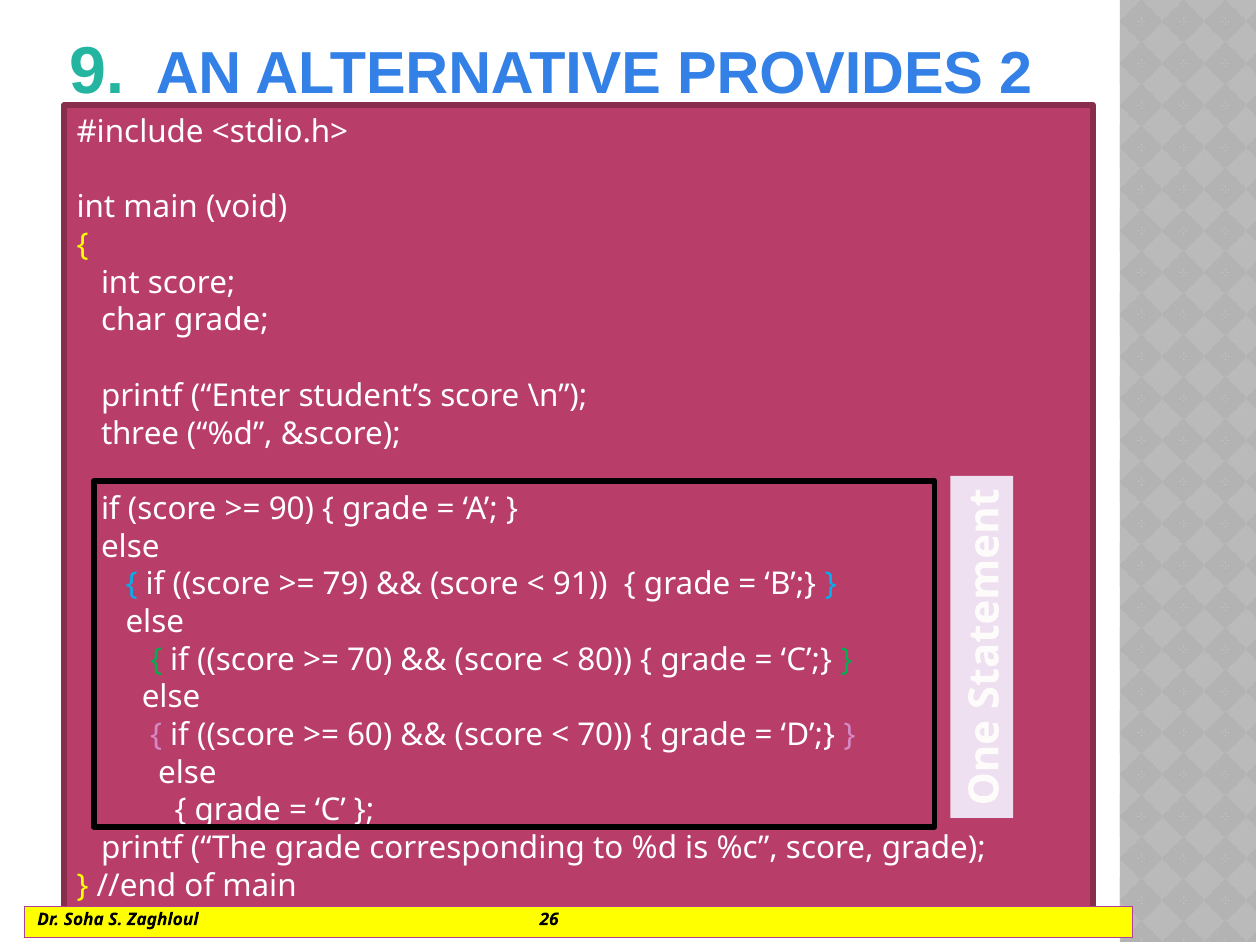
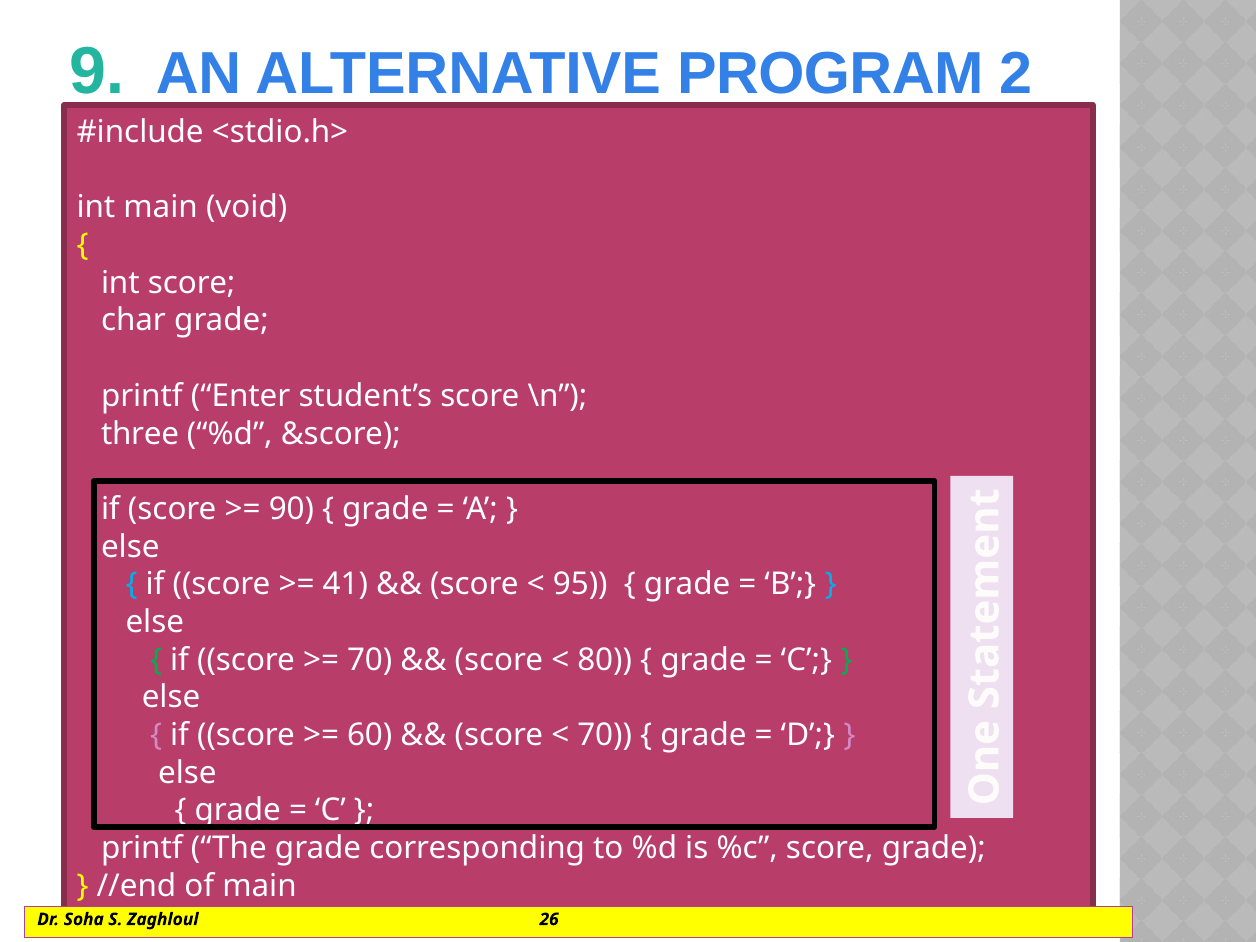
PROVIDES: PROVIDES -> PROGRAM (830, 74)
79: 79 -> 41 (345, 584)
91: 91 -> 95 (580, 584)
